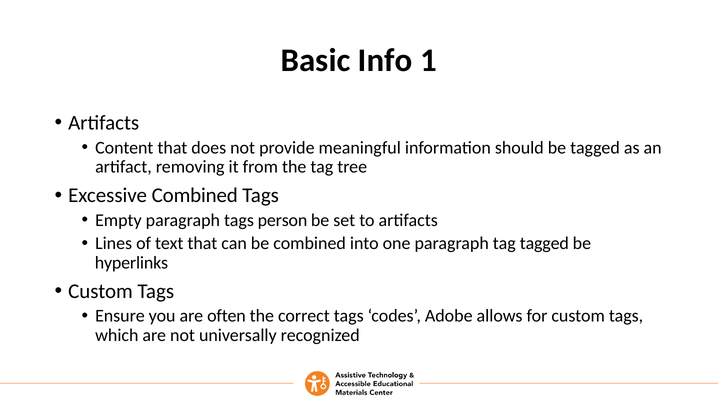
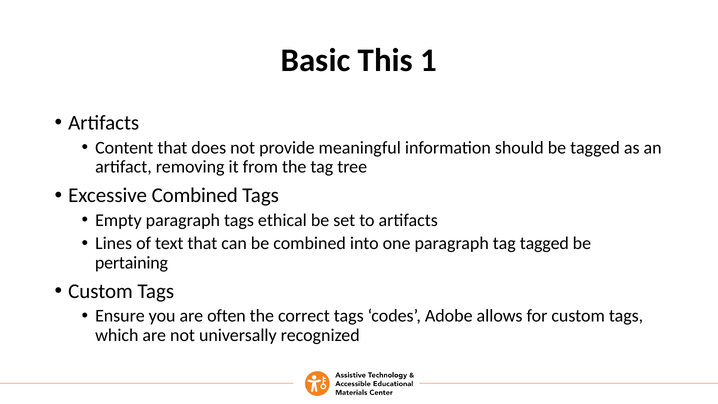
Info: Info -> This (385, 60)
person: person -> ethical (282, 220)
hyperlinks: hyperlinks -> pertaining (131, 263)
